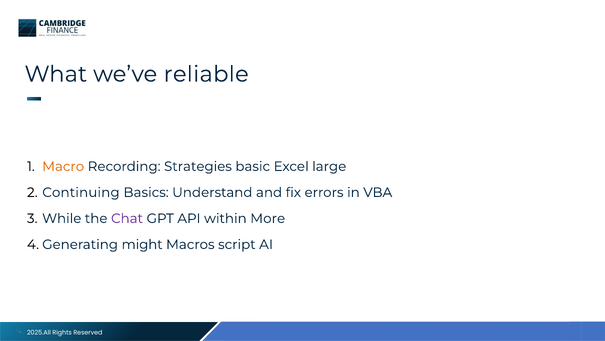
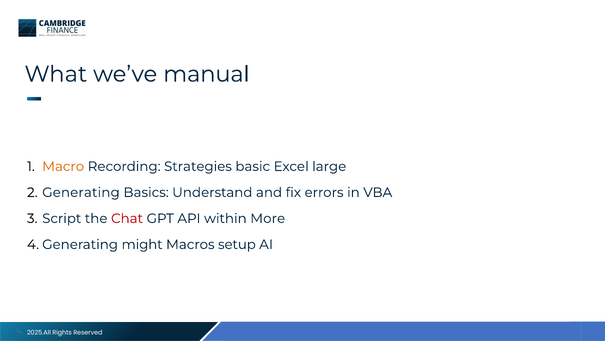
reliable: reliable -> manual (206, 74)
Continuing: Continuing -> Generating (81, 192)
While: While -> Script (62, 218)
Chat colour: purple -> red (127, 218)
script: script -> setup (237, 244)
